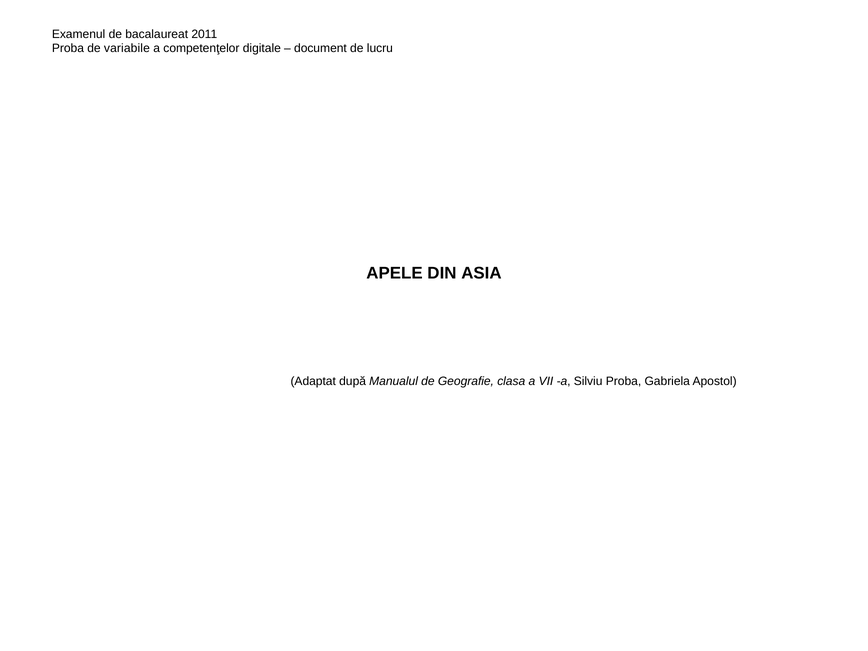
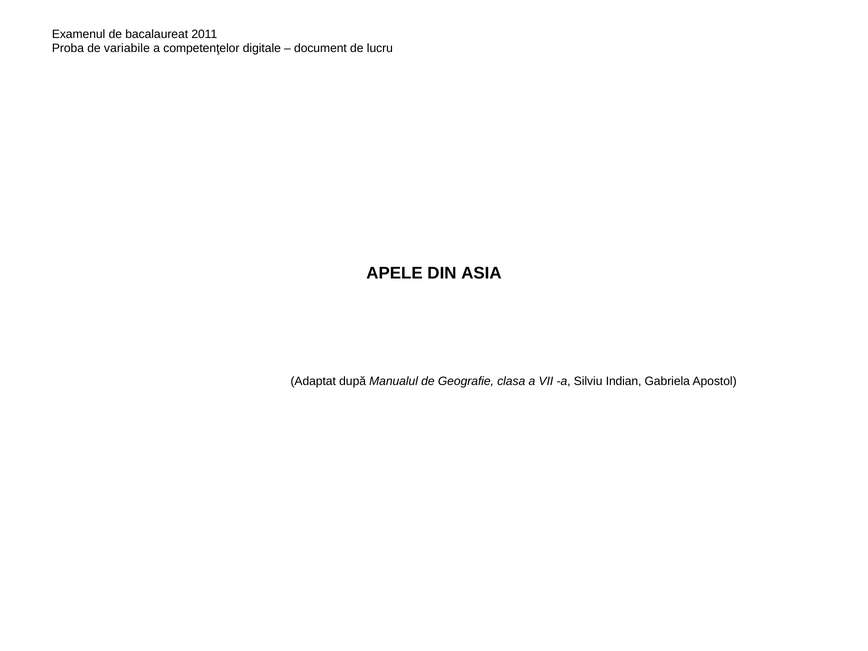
Silviu Proba: Proba -> Indian (624, 381)
